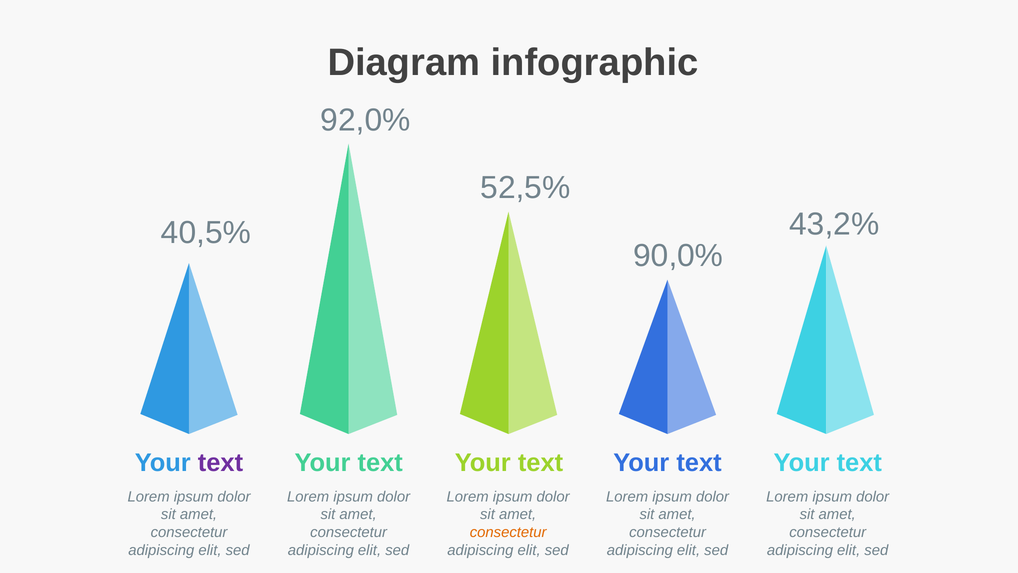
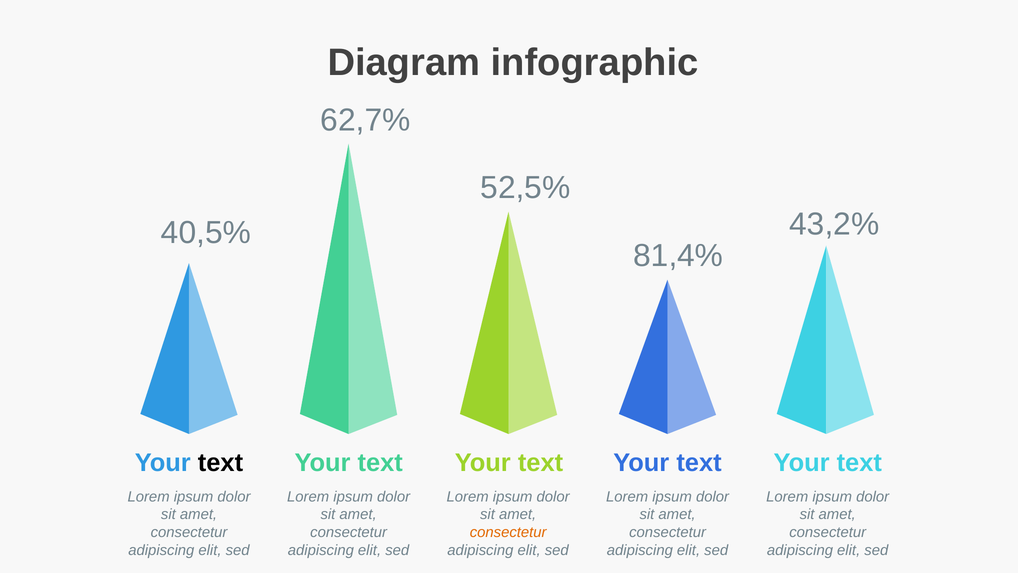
92,0%: 92,0% -> 62,7% (366, 120)
90,0%: 90,0% -> 81,4% (678, 255)
text colour: purple -> black (220, 463)
